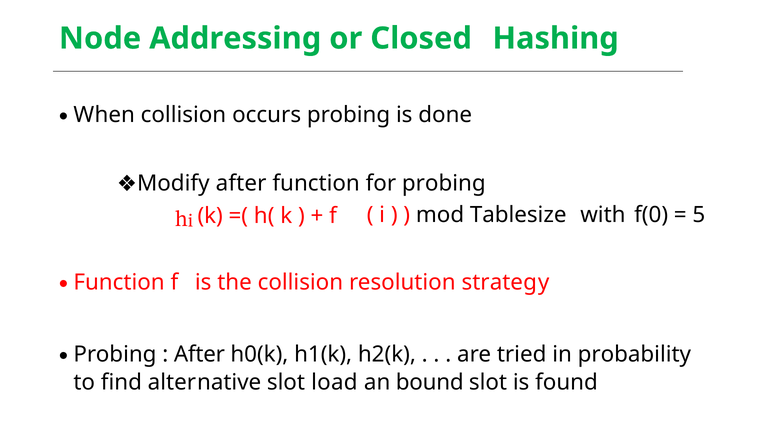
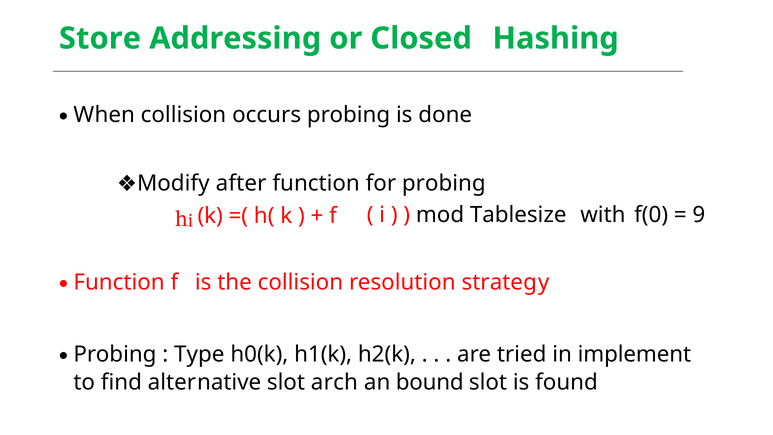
Node: Node -> Store (100, 38)
5: 5 -> 9 (699, 215)
After: After -> Type (199, 354)
probability: probability -> implement (634, 354)
load: load -> arch (334, 382)
